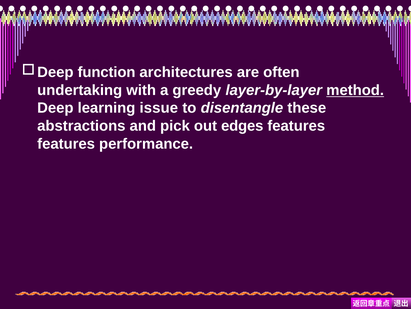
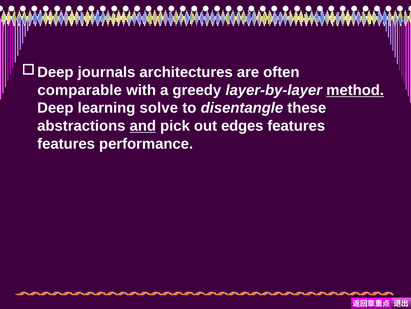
function: function -> journals (106, 72)
undertaking: undertaking -> comparable (80, 90)
issue: issue -> solve (159, 108)
and underline: none -> present (143, 126)
